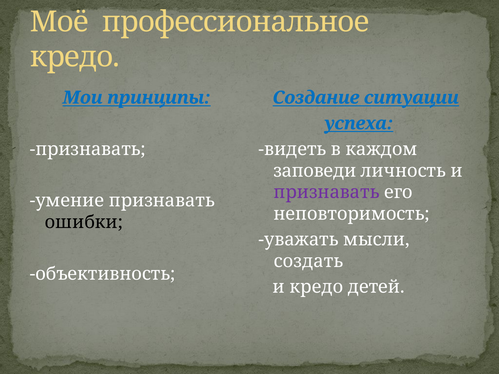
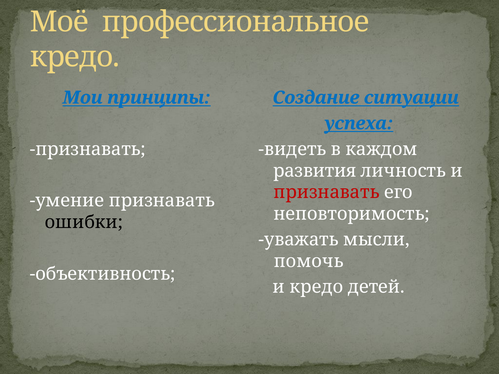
заповеди: заповеди -> развития (315, 171)
признавать colour: purple -> red (326, 192)
создать: создать -> помочь (309, 261)
